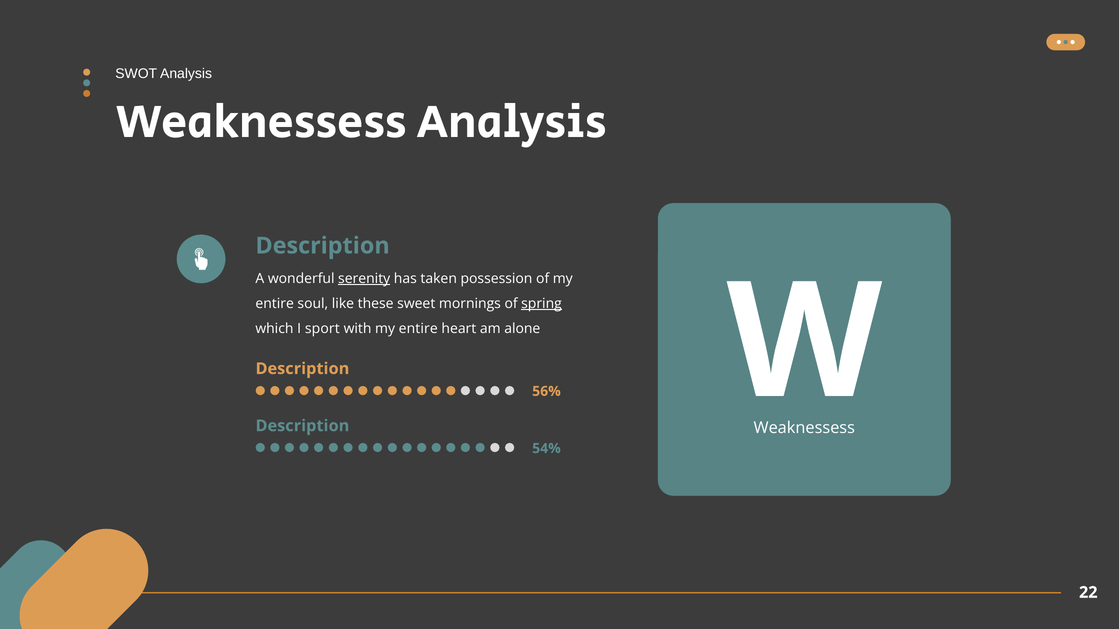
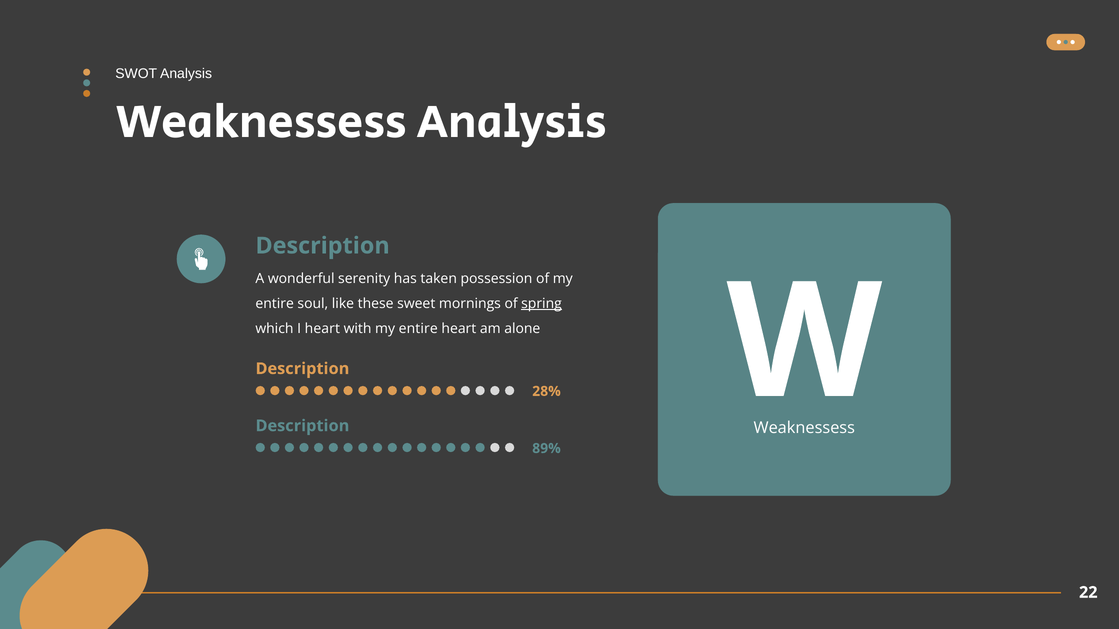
serenity underline: present -> none (364, 279)
I sport: sport -> heart (322, 329)
56%: 56% -> 28% (546, 392)
54%: 54% -> 89% (546, 449)
